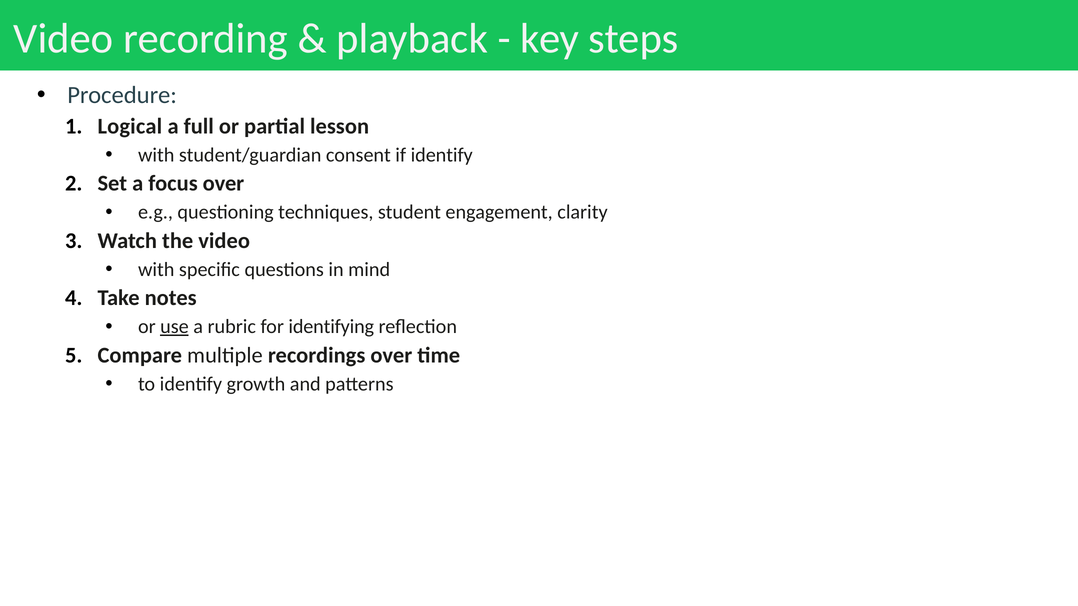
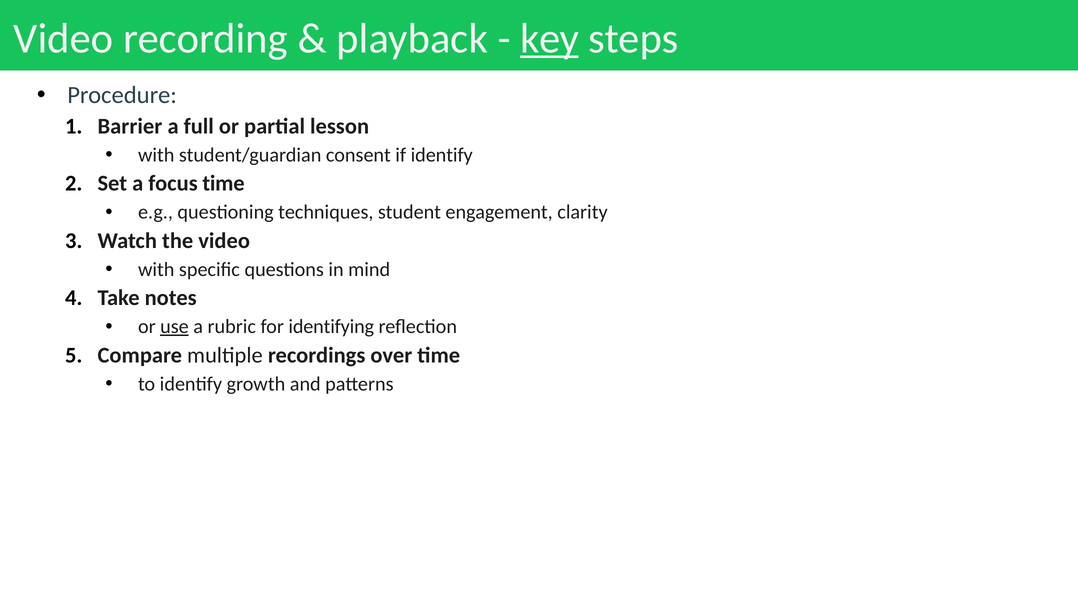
key underline: none -> present (550, 39)
Logical: Logical -> Barrier (130, 126)
focus over: over -> time (223, 184)
